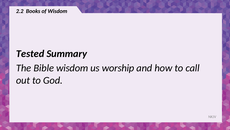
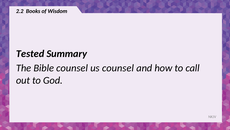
Bible wisdom: wisdom -> counsel (72, 68)
us worship: worship -> counsel (118, 68)
